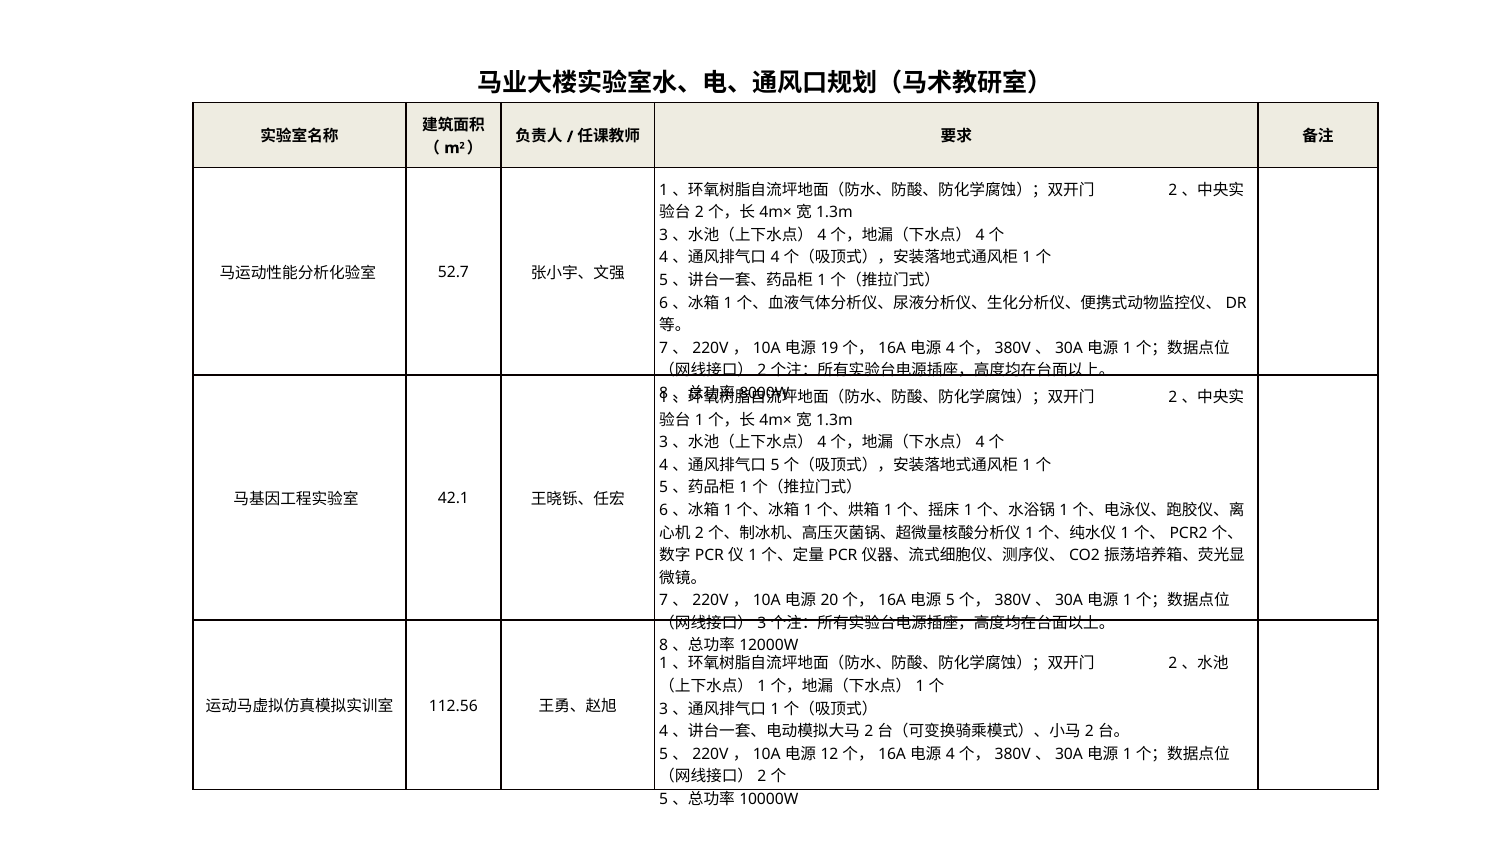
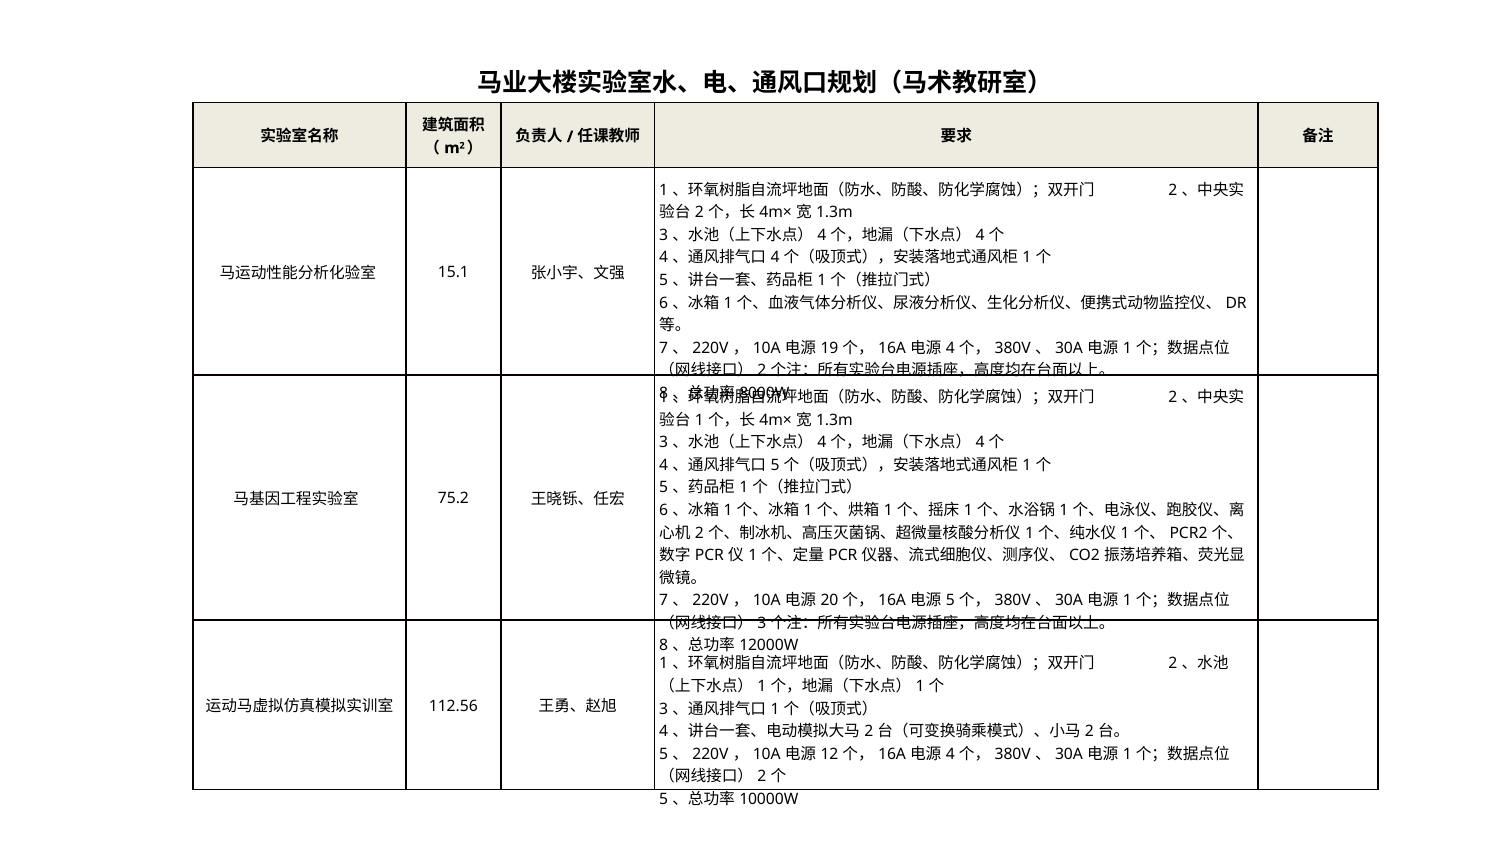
52.7: 52.7 -> 15.1 (453, 272)
42.1: 42.1 -> 75.2 (453, 499)
